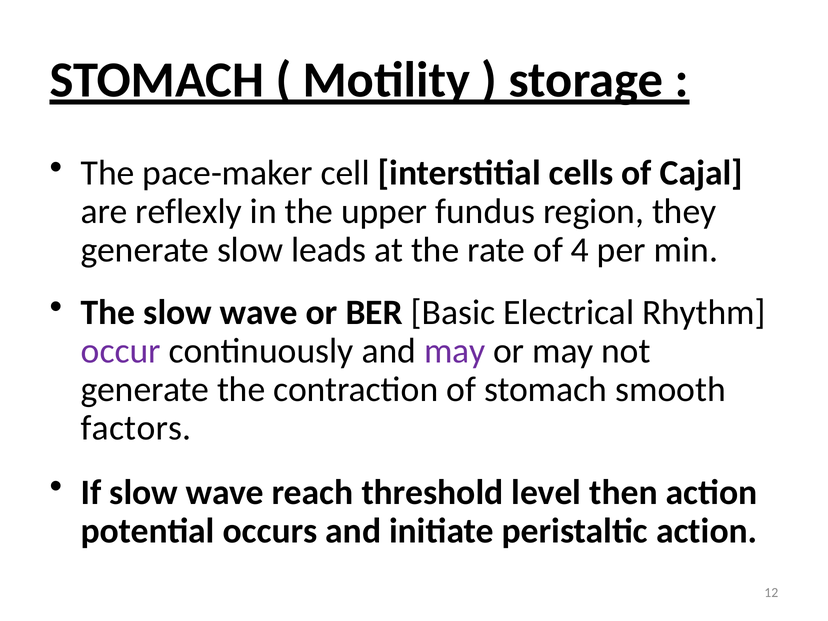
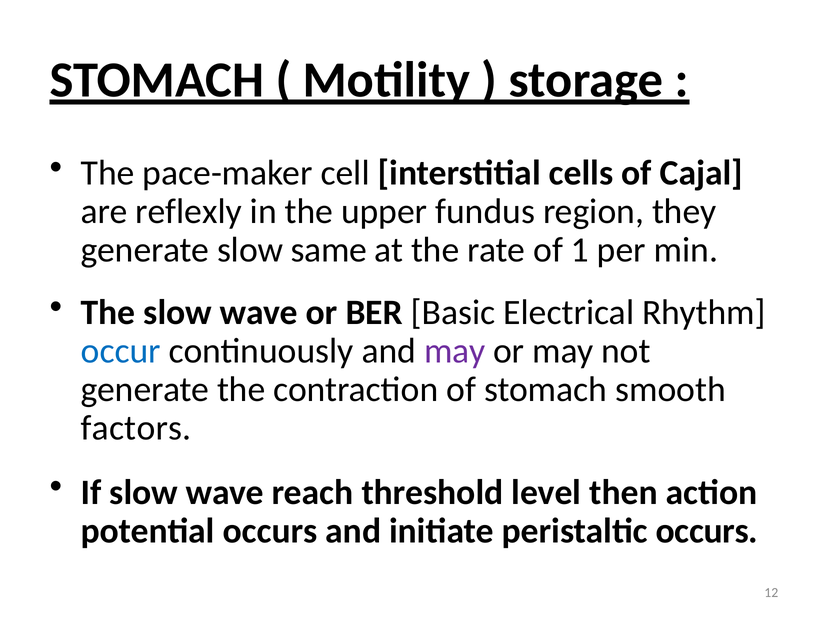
leads: leads -> same (329, 250)
4: 4 -> 1 (580, 250)
occur colour: purple -> blue (121, 351)
peristaltic action: action -> occurs (707, 531)
